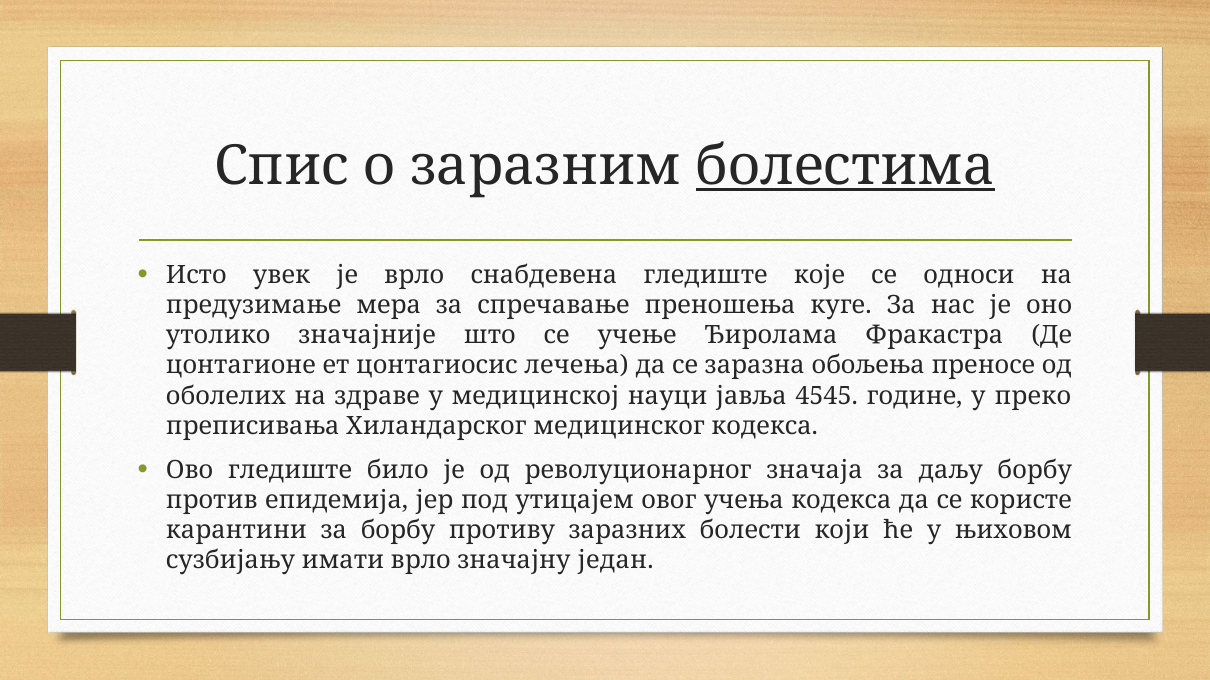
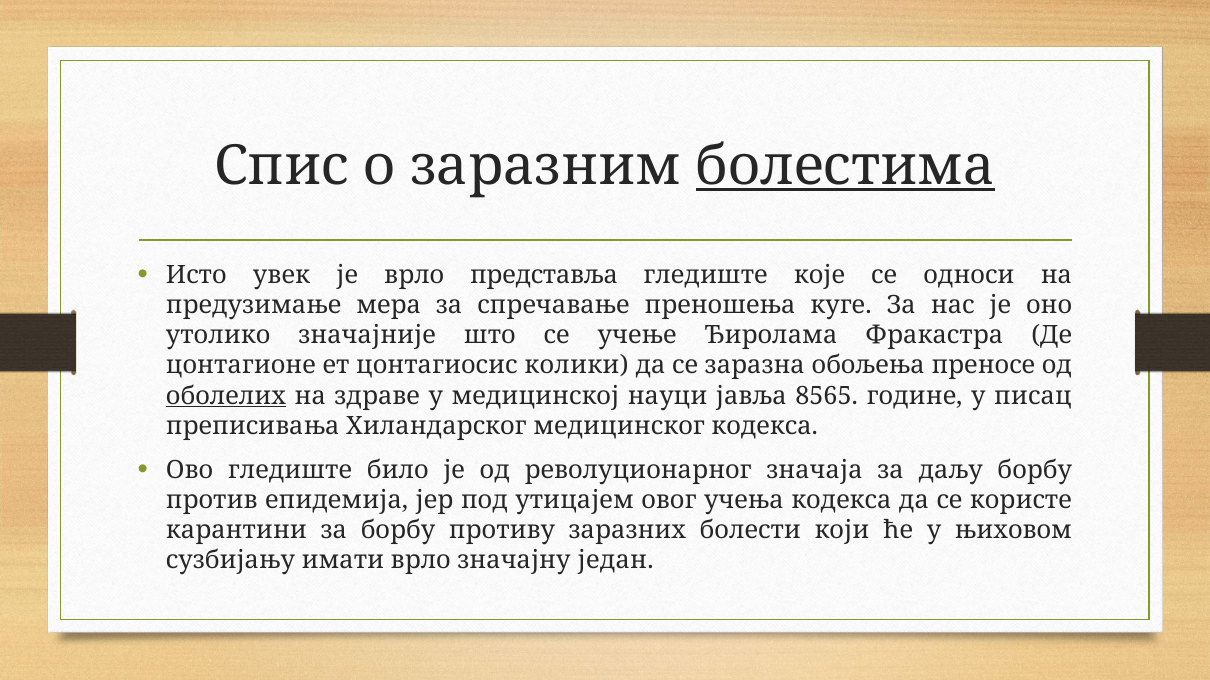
снабдевена: снабдевена -> представља (544, 275)
лечења: лечења -> колики (576, 366)
оболелих underline: none -> present (226, 396)
4545: 4545 -> 8565 (827, 396)
преко: преко -> писац (1033, 396)
